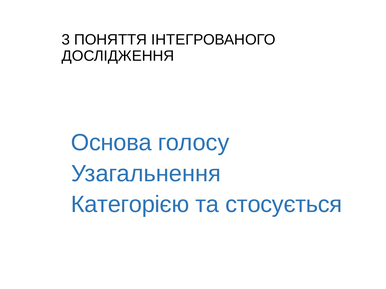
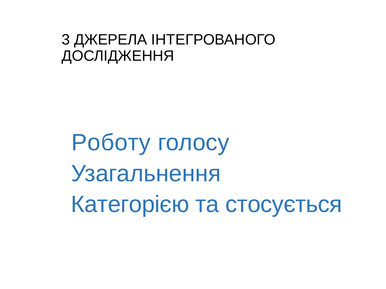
ПОНЯТТЯ: ПОНЯТТЯ -> ДЖЕРЕЛА (111, 40)
Основа: Основа -> Роботу (111, 143)
